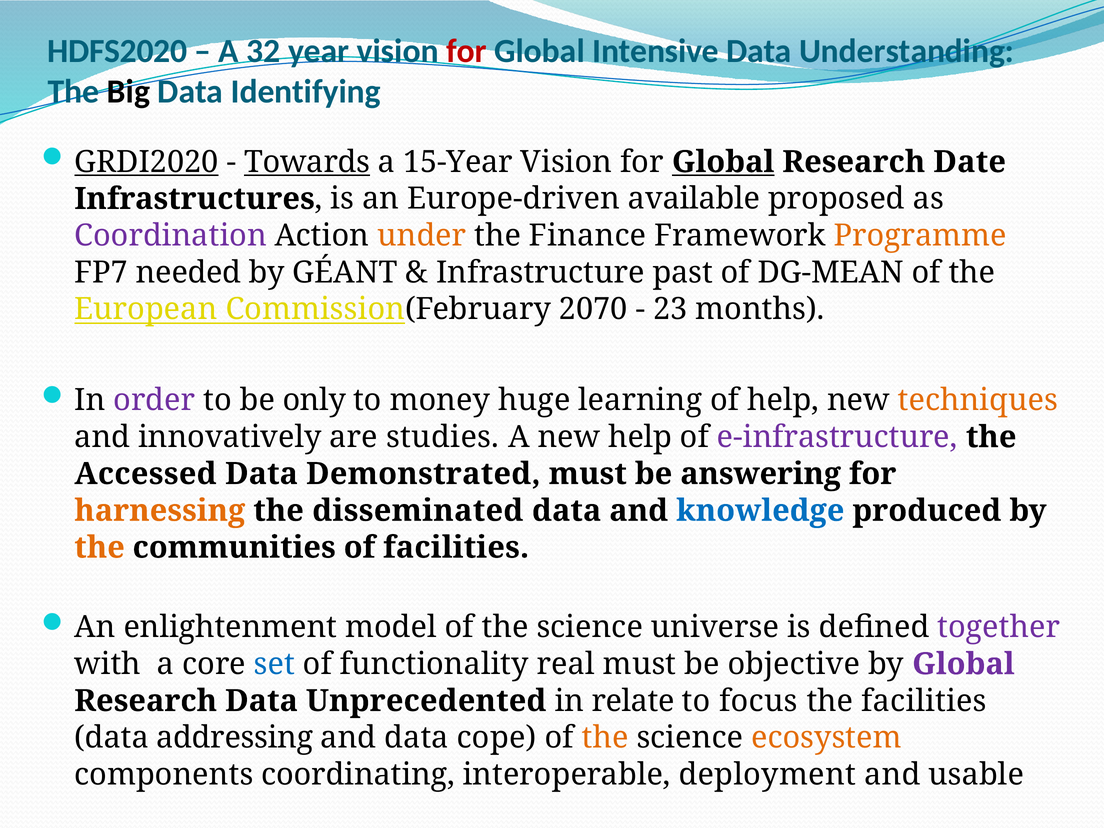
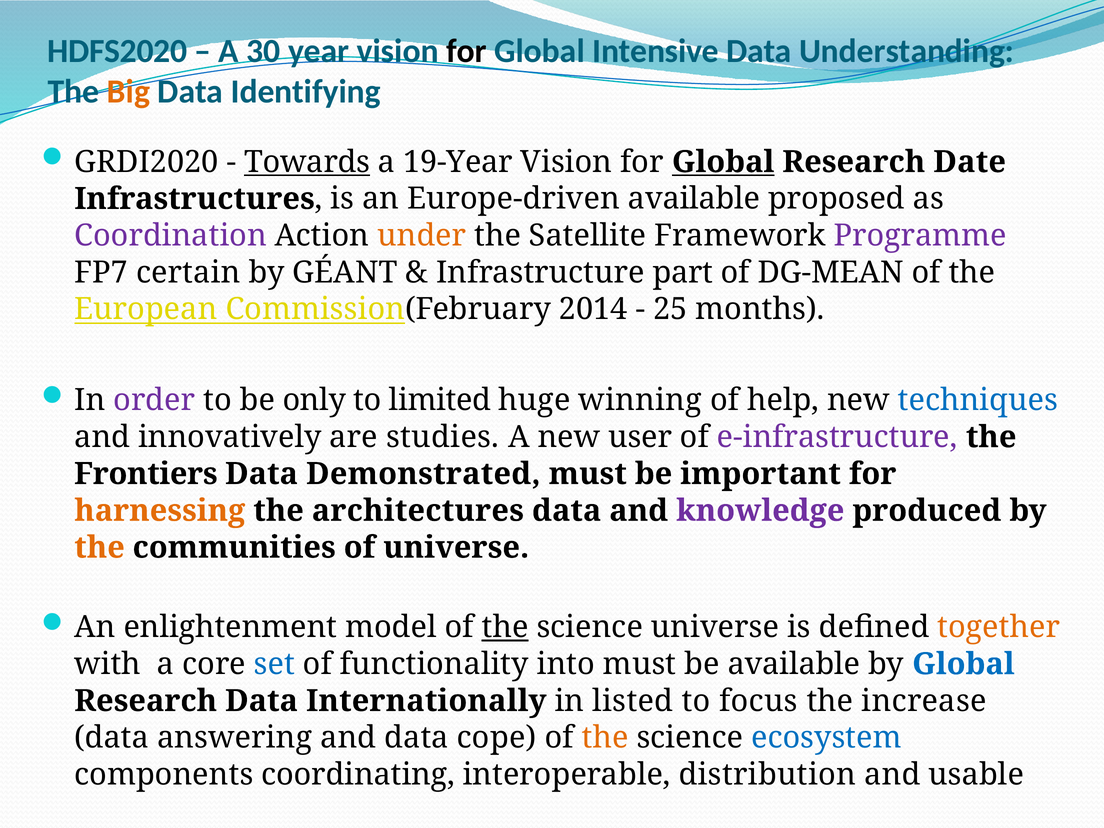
32: 32 -> 30 (263, 51)
for colour: red -> black (467, 51)
Big colour: black -> orange (128, 92)
GRDI2020 underline: present -> none (146, 162)
15-Year: 15-Year -> 19-Year (458, 162)
Finance: Finance -> Satellite (588, 236)
Programme colour: orange -> purple (920, 236)
needed: needed -> certain (188, 272)
past: past -> part (683, 272)
2070: 2070 -> 2014 (593, 309)
23: 23 -> 25 (670, 309)
money: money -> limited (440, 400)
learning: learning -> winning (640, 400)
techniques colour: orange -> blue (978, 400)
new help: help -> user (640, 437)
Accessed: Accessed -> Frontiers (146, 474)
answering: answering -> important (761, 474)
disseminated: disseminated -> architectures (418, 511)
knowledge colour: blue -> purple (760, 511)
of facilities: facilities -> universe (456, 548)
the underline: none -> present (505, 627)
together colour: purple -> orange (999, 627)
real: real -> into (566, 664)
be objective: objective -> available (794, 664)
Global colour: purple -> blue (963, 664)
Unprecedented: Unprecedented -> Internationally (426, 701)
relate: relate -> listed (633, 701)
the facilities: facilities -> increase (924, 701)
addressing: addressing -> answering (235, 738)
ecosystem colour: orange -> blue (826, 738)
deployment: deployment -> distribution (767, 775)
